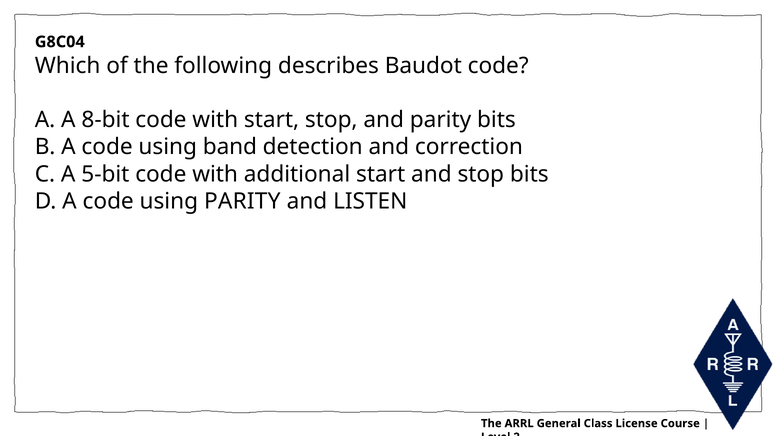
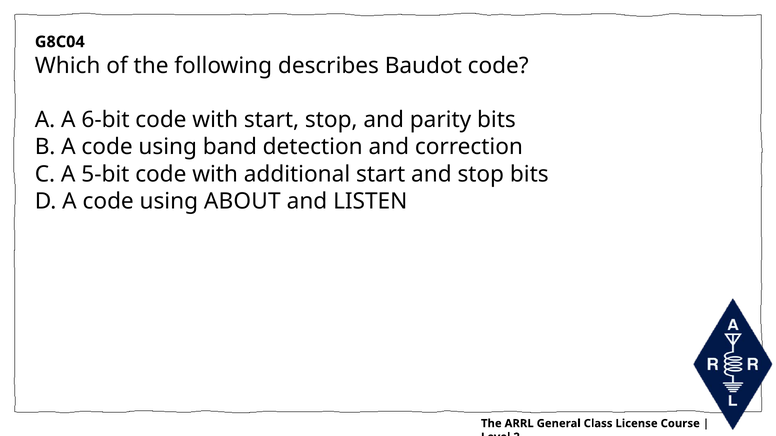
8-bit: 8-bit -> 6-bit (105, 120)
using PARITY: PARITY -> ABOUT (242, 202)
